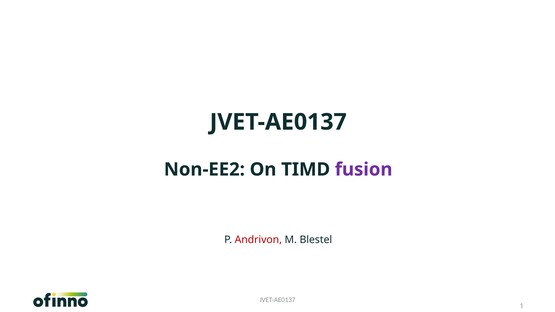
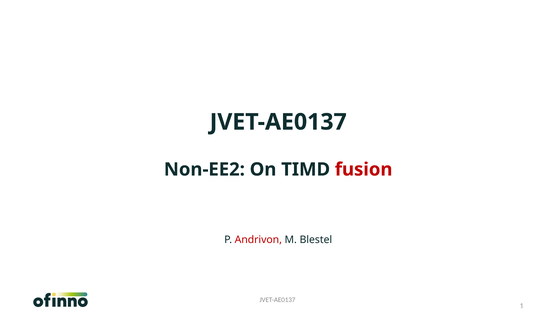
fusion colour: purple -> red (364, 170)
